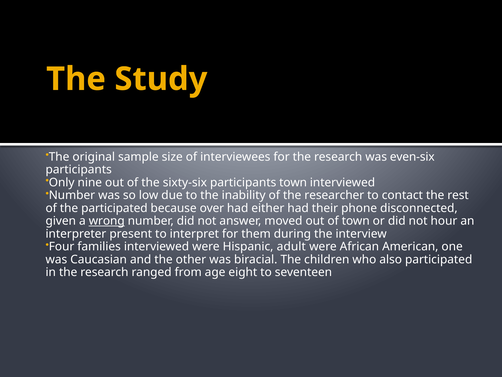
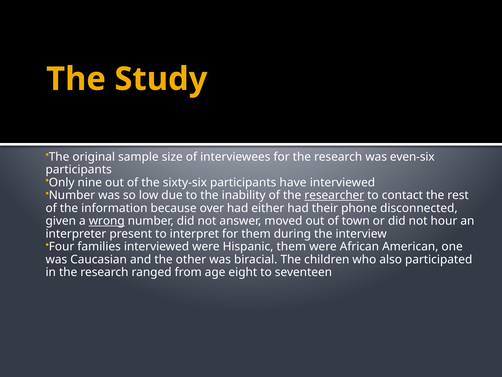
participants town: town -> have (293, 182)
researcher underline: none -> present (334, 195)
the participated: participated -> information (114, 208)
Hispanic adult: adult -> them (291, 246)
